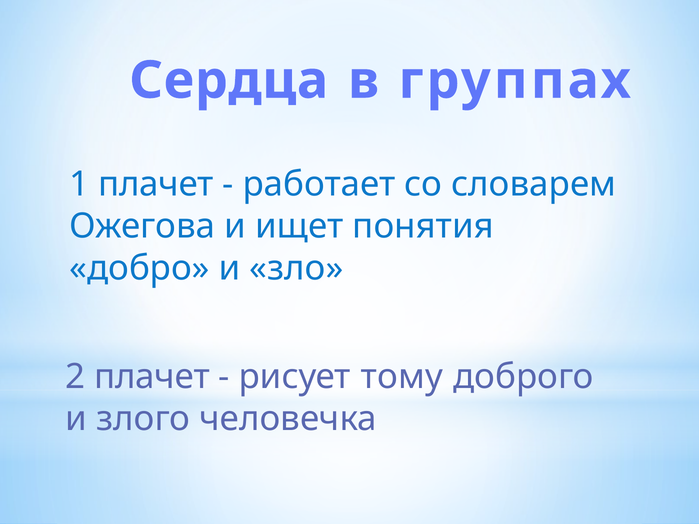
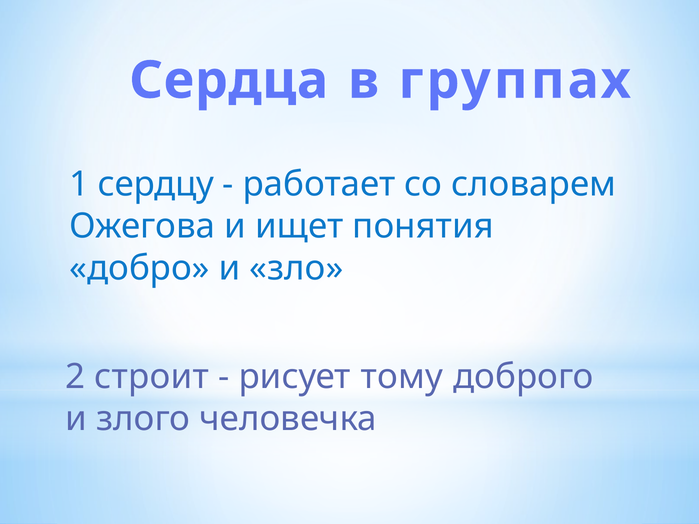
1 плачет: плачет -> сердцу (156, 184)
2 плачет: плачет -> строит (152, 377)
